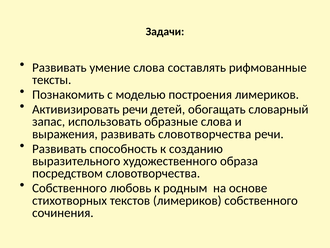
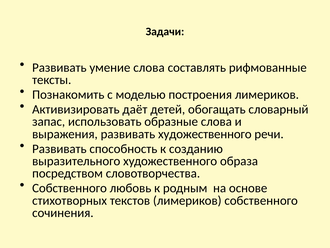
Активизировать речи: речи -> даёт (135, 109)
развивать словотворчества: словотворчества -> художественного (205, 134)
